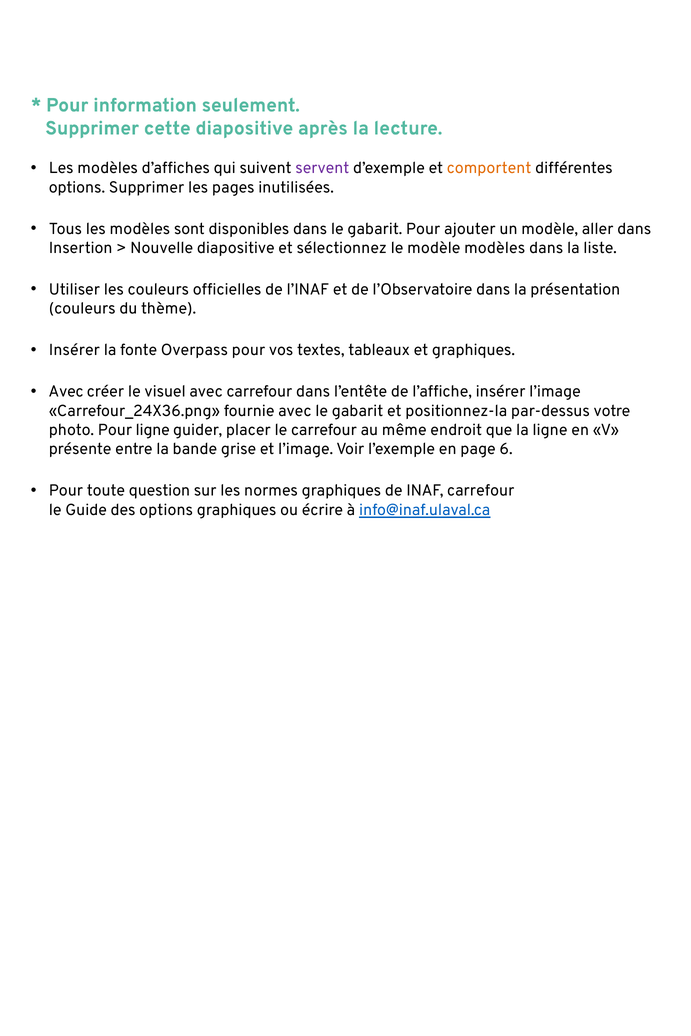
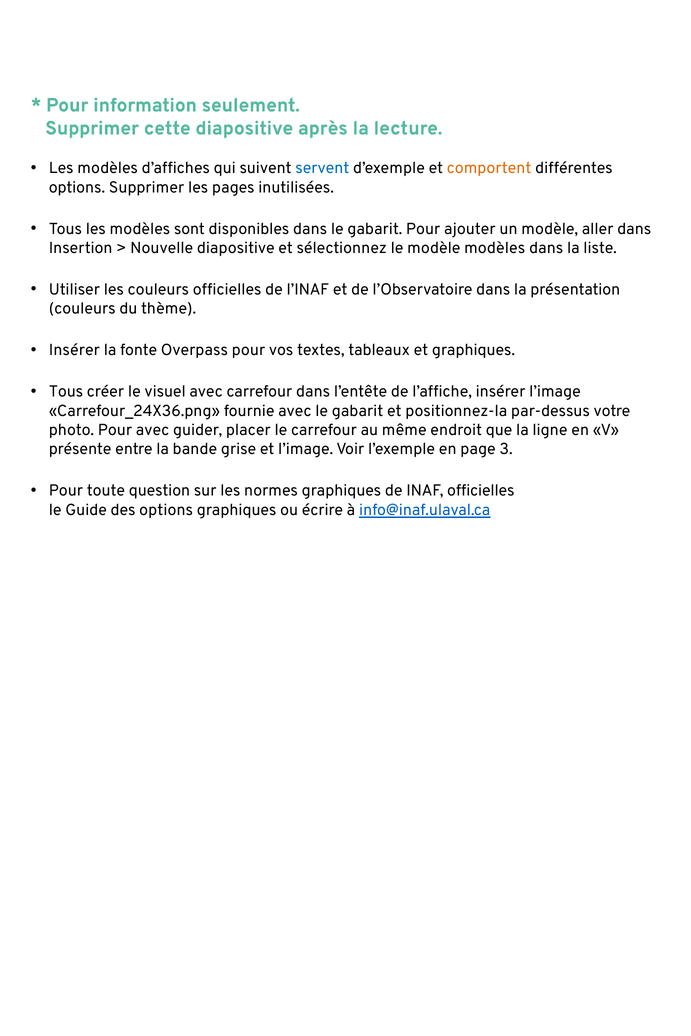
servent colour: purple -> blue (322, 168)
Avec: Avec -> Tous (66, 392)
Pour ligne: ligne -> avec (153, 430)
6: 6 -> 3 (506, 449)
INAF carrefour: carrefour -> officielles (481, 491)
